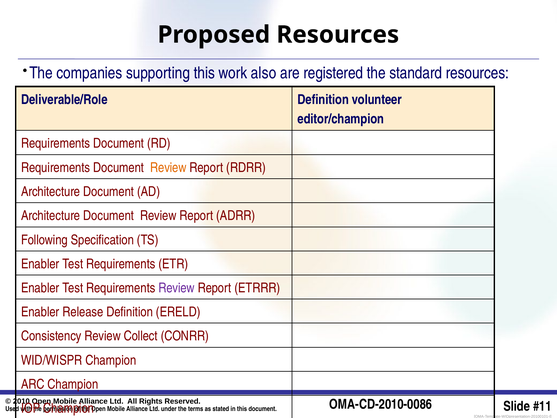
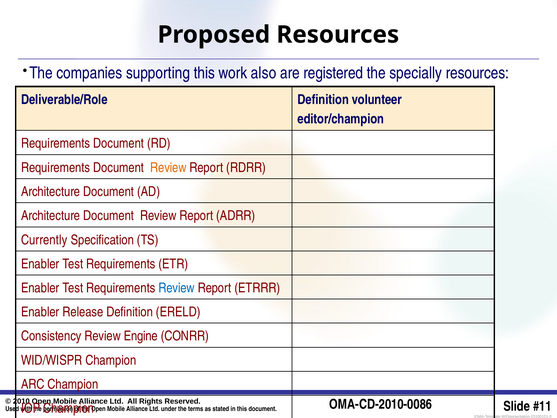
standard: standard -> specially (416, 73)
Following: Following -> Currently (44, 240)
Review colour: purple -> blue (177, 288)
Collect: Collect -> Engine (141, 336)
